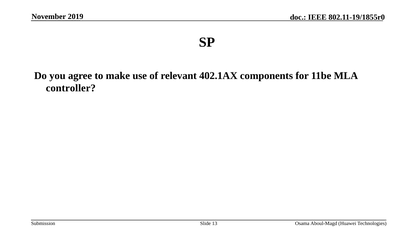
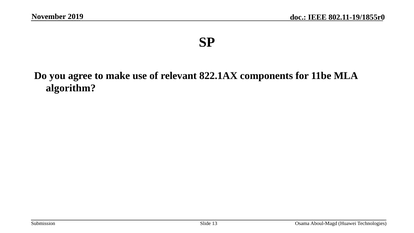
402.1AX: 402.1AX -> 822.1AX (218, 76)
controller: controller -> algorithm (71, 88)
